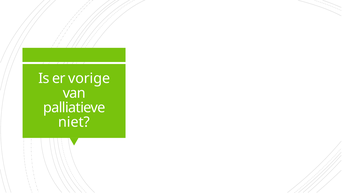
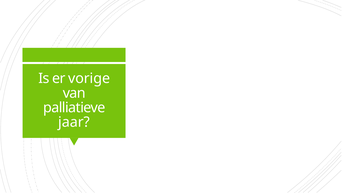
niet: niet -> jaar (74, 122)
